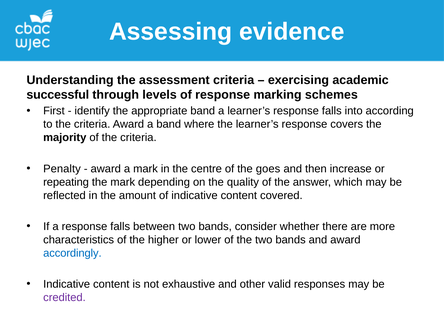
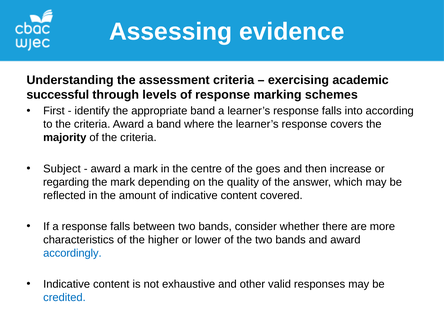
Penalty: Penalty -> Subject (62, 169)
repeating: repeating -> regarding (66, 182)
credited colour: purple -> blue (64, 297)
